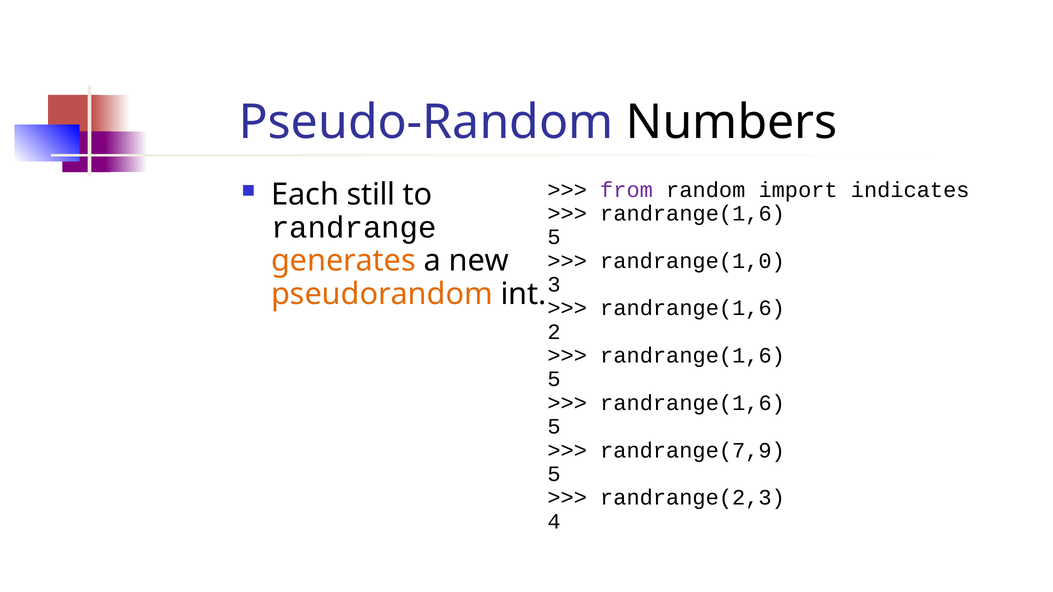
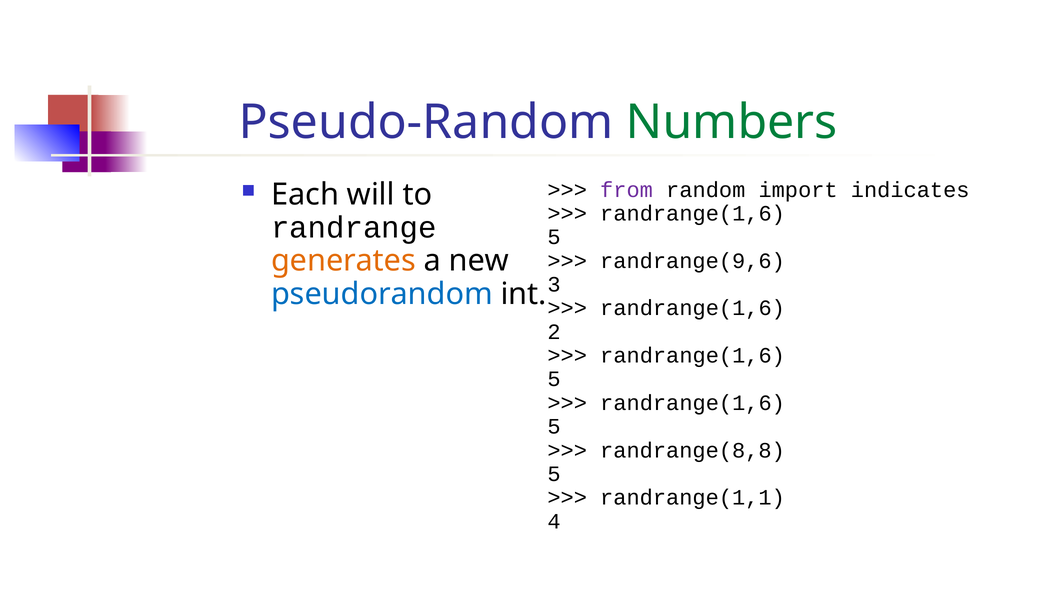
Numbers colour: black -> green (732, 123)
still: still -> will (371, 195)
randrange(1,0: randrange(1,0 -> randrange(9,6 (692, 261)
pseudorandom colour: orange -> blue (382, 294)
randrange(7,9: randrange(7,9 -> randrange(8,8 (692, 450)
randrange(2,3: randrange(2,3 -> randrange(1,1 (692, 498)
